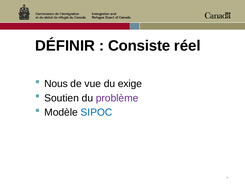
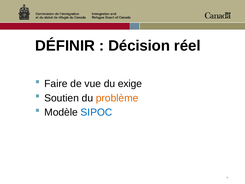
Consiste: Consiste -> Décision (139, 46)
Nous: Nous -> Faire (56, 84)
problème colour: purple -> orange (117, 98)
